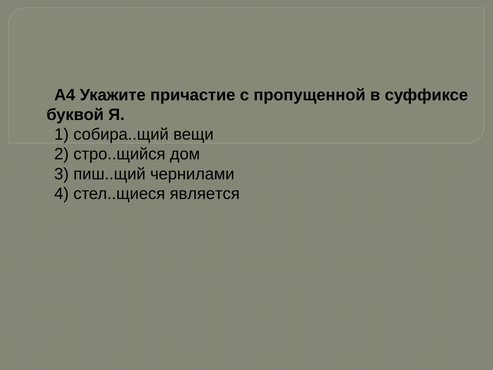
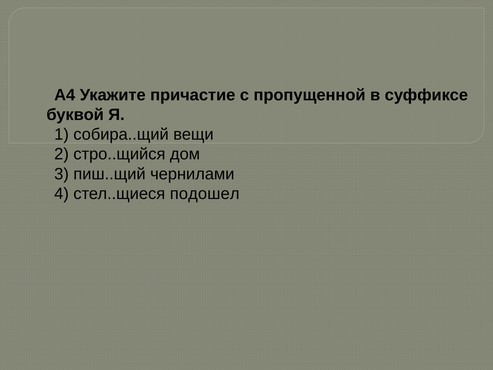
является: является -> подошел (205, 194)
